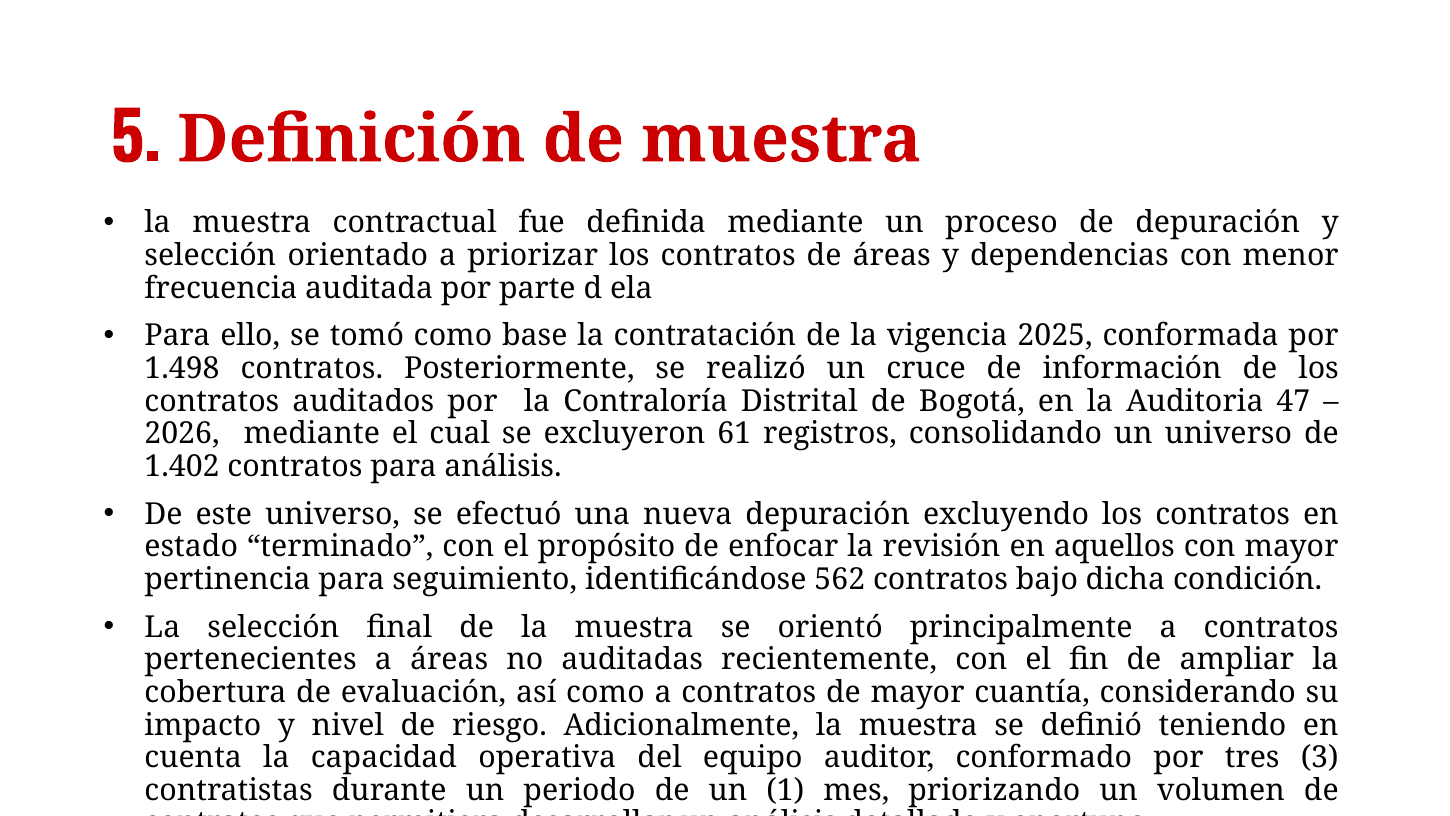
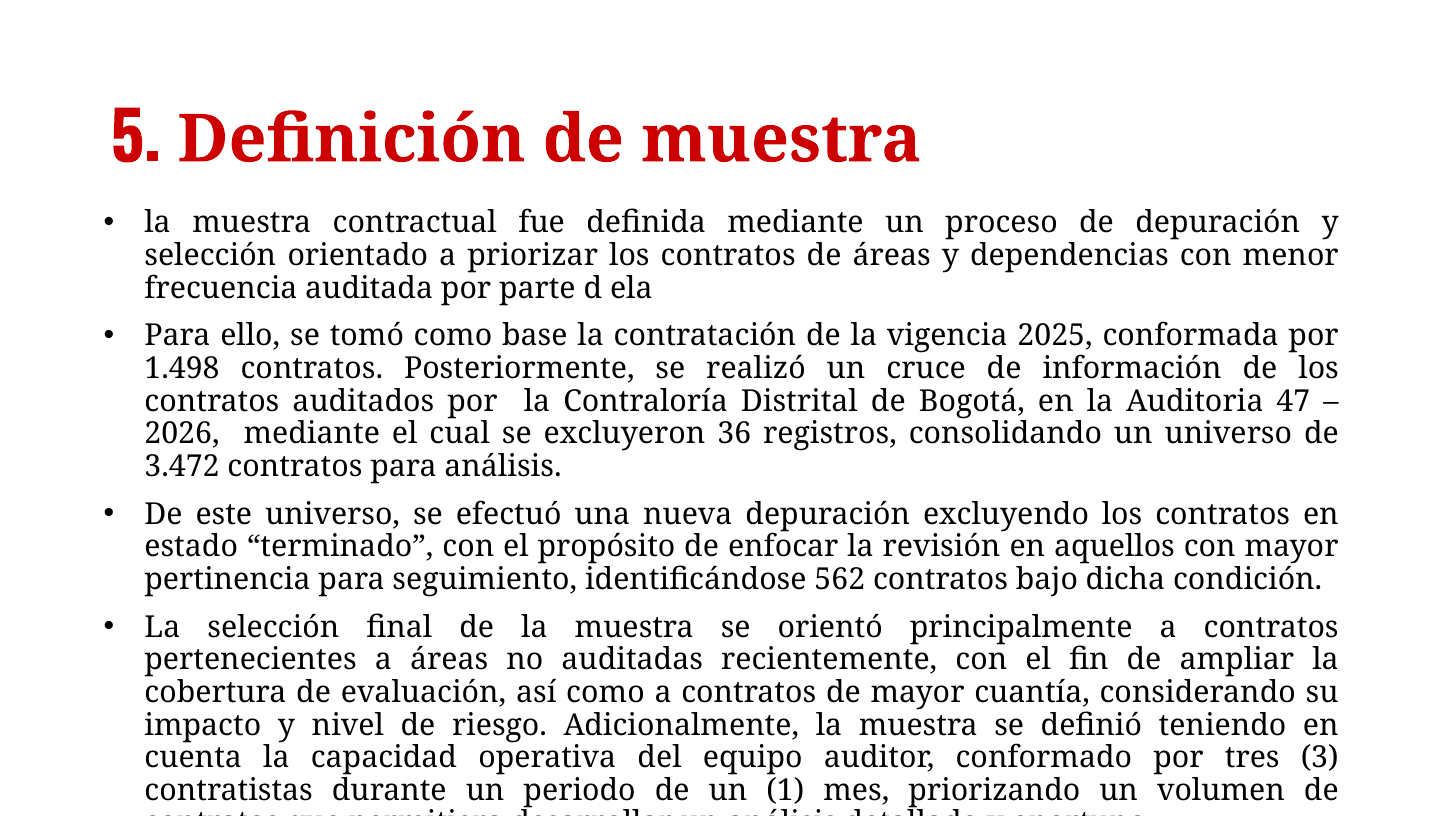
61: 61 -> 36 (734, 433)
1.402: 1.402 -> 3.472 (182, 466)
